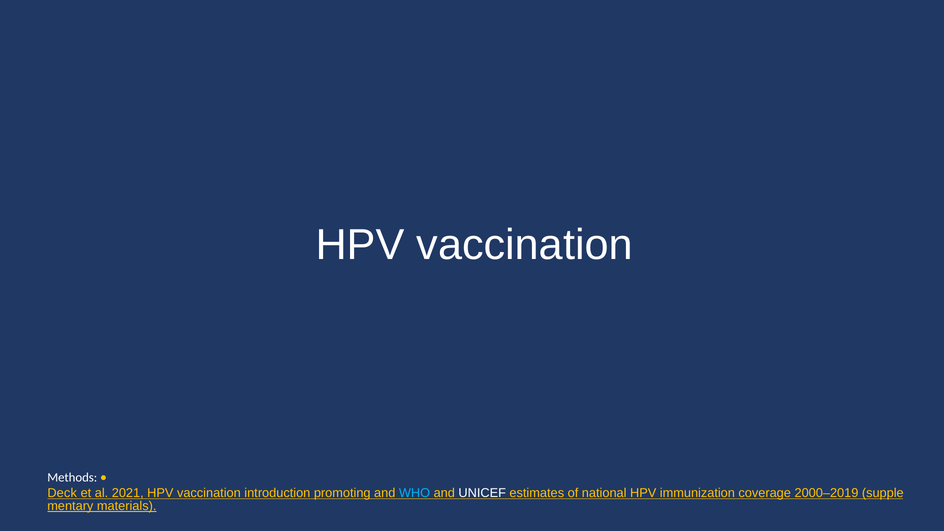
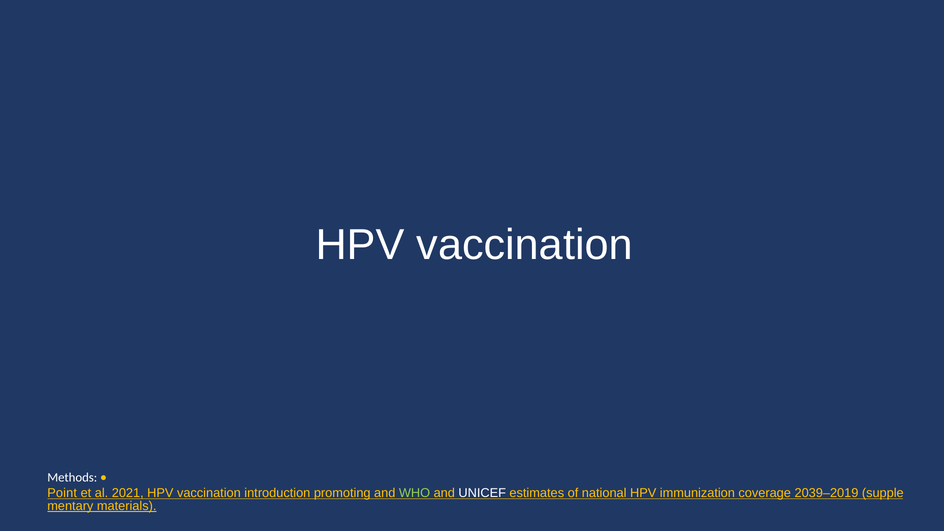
Deck: Deck -> Point (62, 493)
WHO colour: light blue -> light green (415, 493)
2000–2019: 2000–2019 -> 2039–2019 (826, 493)
